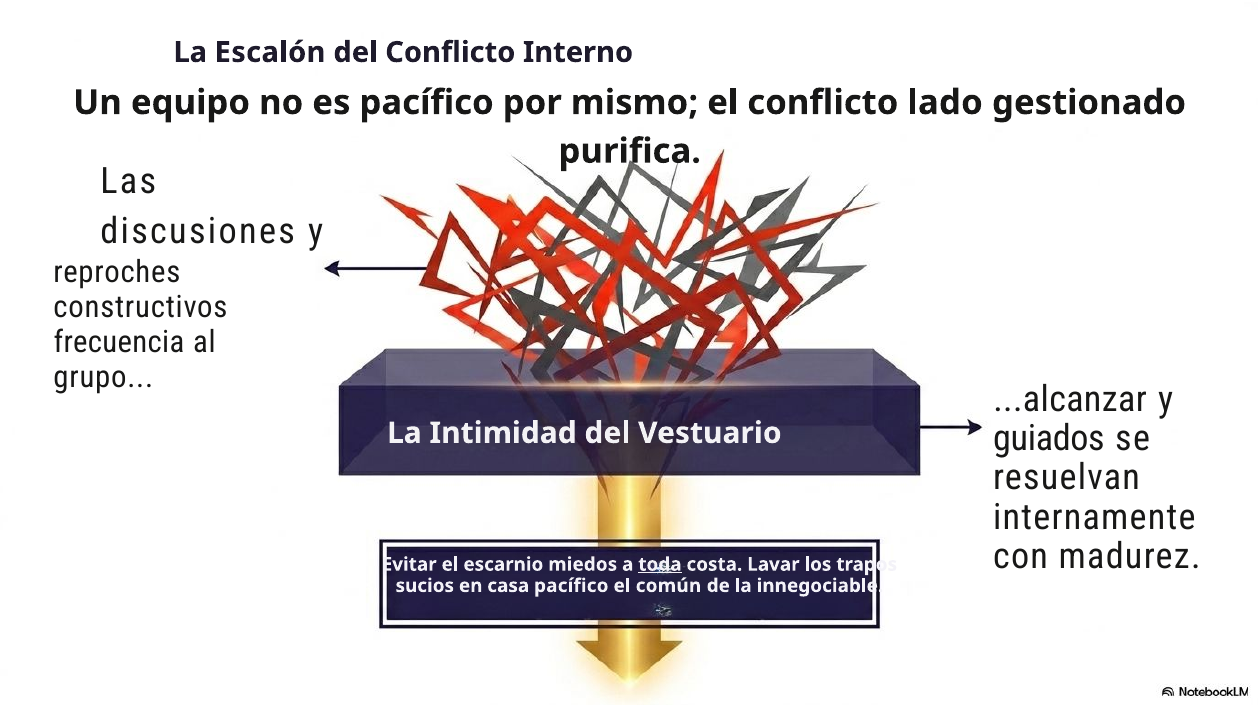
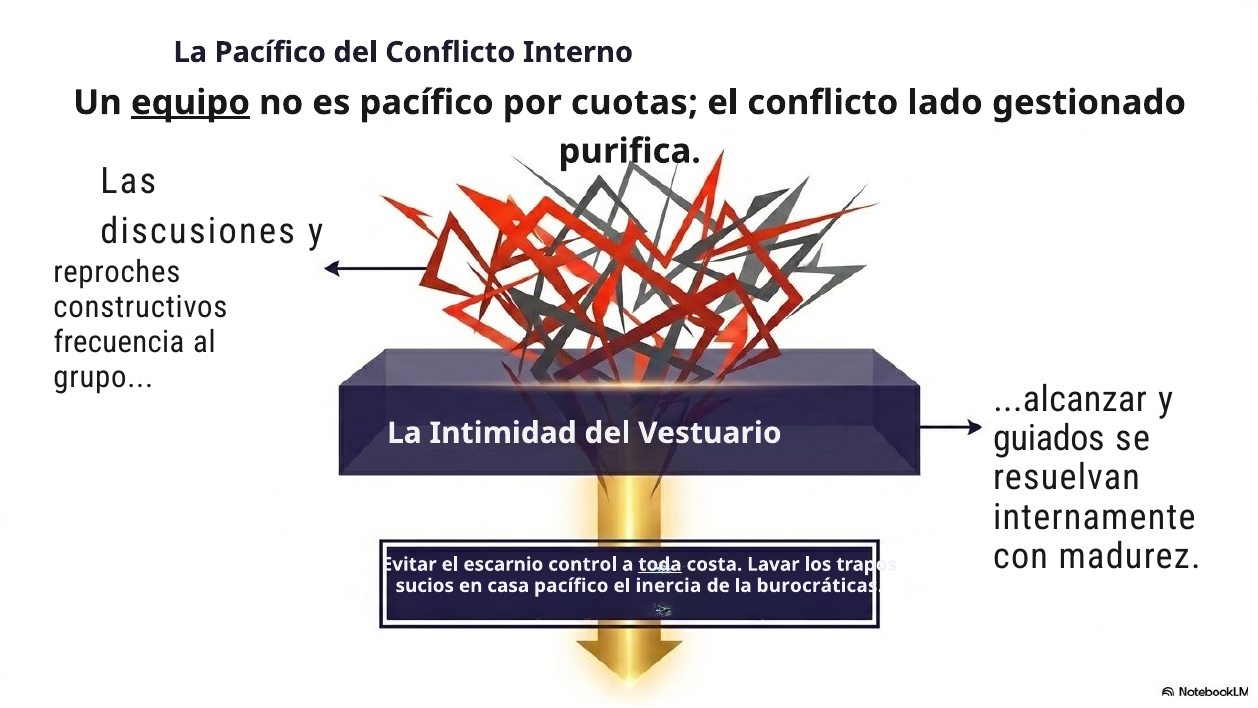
La Escalón: Escalón -> Pacífico (270, 52)
equipo underline: none -> present (190, 103)
mismo: mismo -> cuotas (634, 103)
miedos: miedos -> control (583, 564)
común: común -> inercia (668, 585)
innegociable: innegociable -> burocráticas (820, 585)
